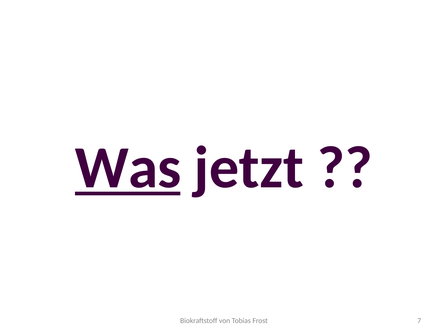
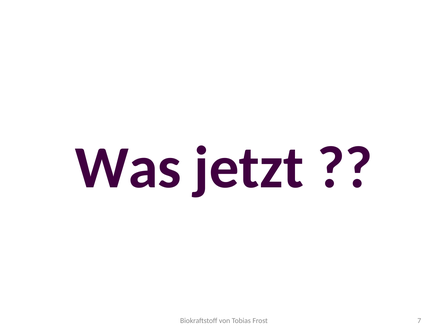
Was underline: present -> none (128, 168)
